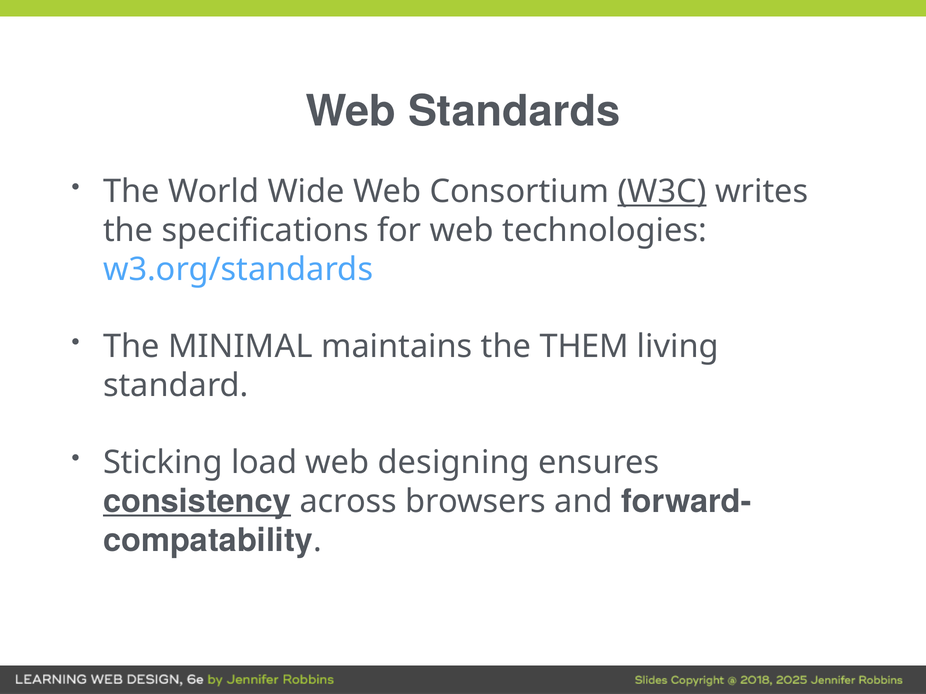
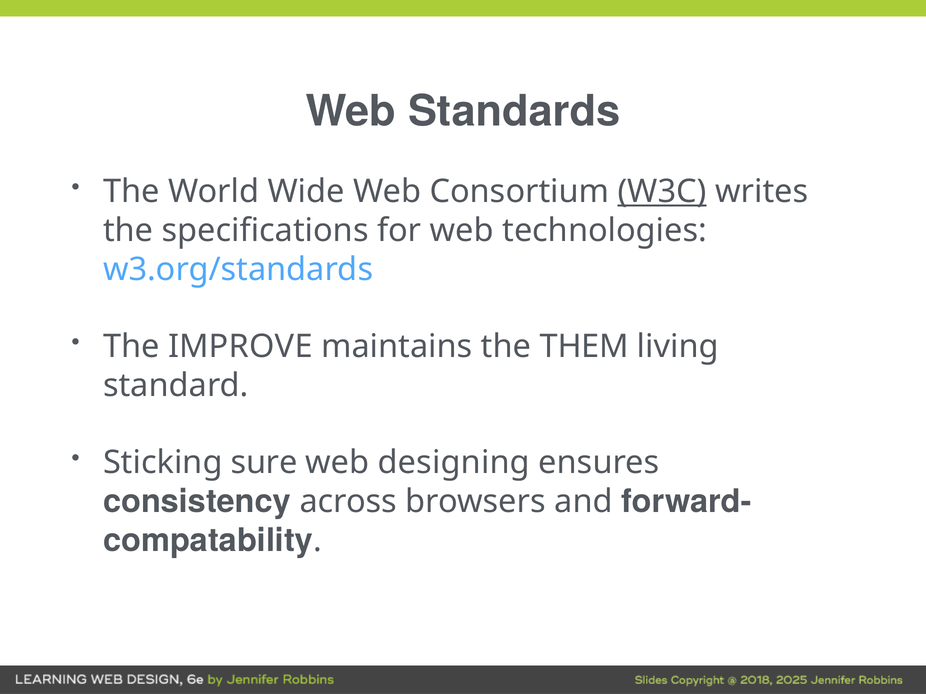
MINIMAL: MINIMAL -> IMPROVE (240, 347)
load: load -> sure (264, 463)
consistency underline: present -> none (197, 502)
